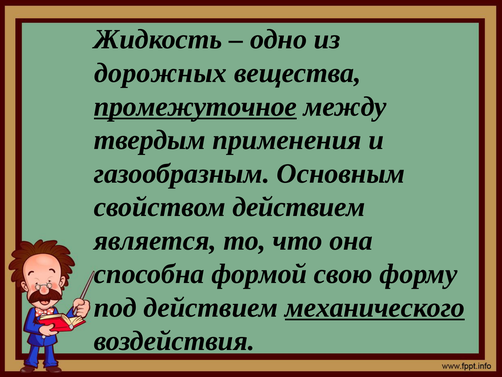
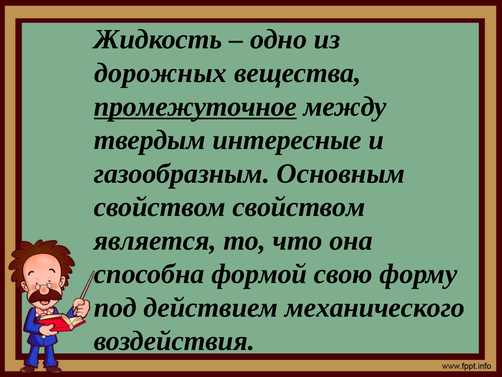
применения: применения -> интересные (287, 140)
свойством действием: действием -> свойством (299, 207)
механического underline: present -> none (375, 307)
